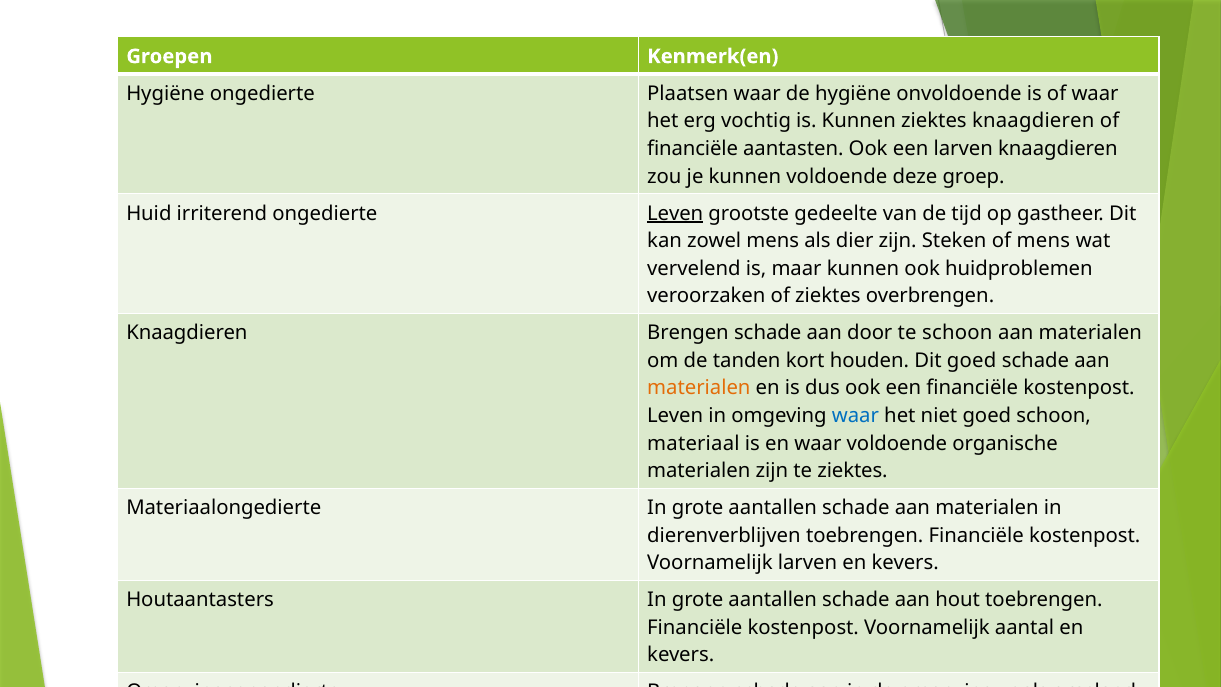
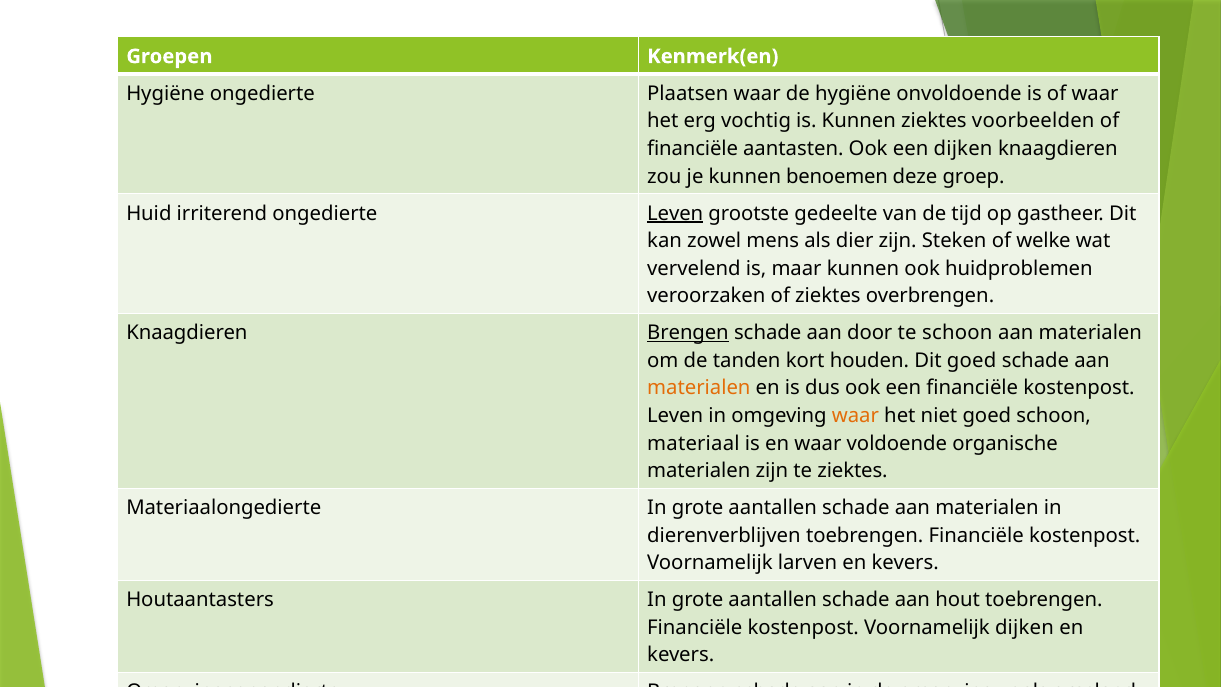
ziektes knaagdieren: knaagdieren -> voorbeelden (1033, 121)
een larven: larven -> dijken (963, 149)
kunnen voldoende: voldoende -> benoemen (837, 176)
of mens: mens -> welke (1044, 241)
Brengen underline: none -> present (688, 333)
waar colour: blue -> orange (855, 416)
Voornamelijk aantal: aantal -> dijken (1024, 627)
